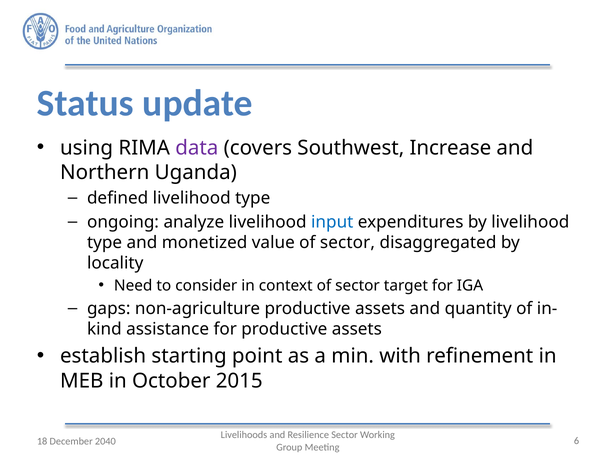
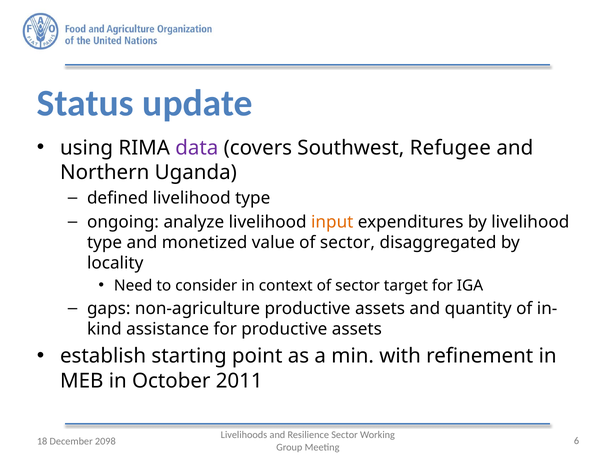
Increase: Increase -> Refugee (450, 148)
input colour: blue -> orange (332, 222)
2015: 2015 -> 2011 (239, 381)
2040: 2040 -> 2098 (105, 441)
